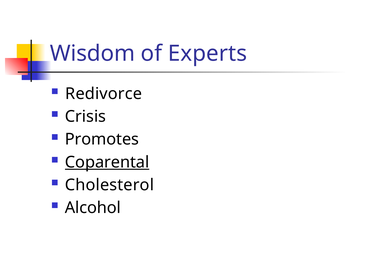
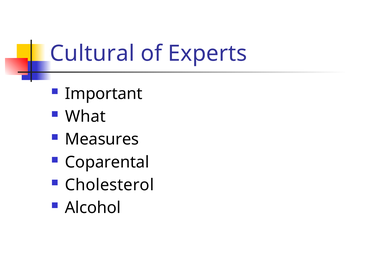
Wisdom: Wisdom -> Cultural (92, 54)
Redivorce: Redivorce -> Important (104, 94)
Crisis: Crisis -> What (85, 117)
Promotes: Promotes -> Measures (102, 139)
Coparental underline: present -> none (107, 162)
